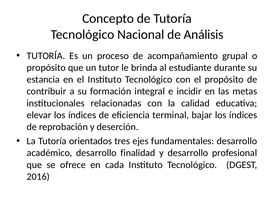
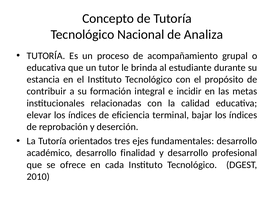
Análisis: Análisis -> Analiza (204, 35)
propósito: propósito -> educativa (46, 68)
2016: 2016 -> 2010 (38, 177)
